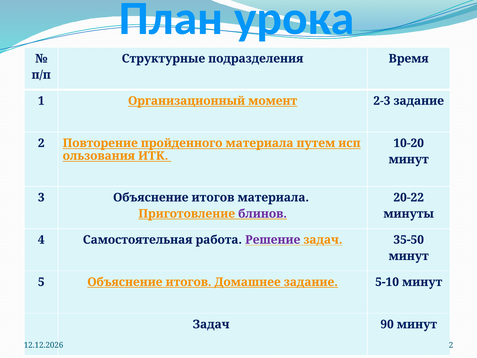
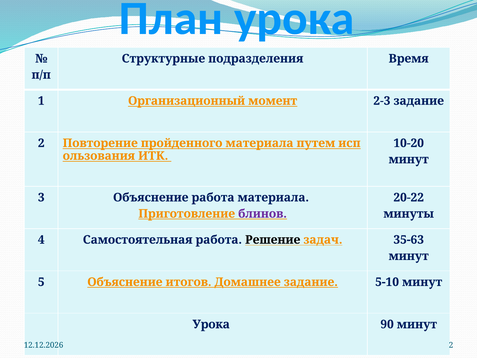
3 Объяснение итогов: итогов -> работа (213, 197)
Решение colour: purple -> black (273, 240)
35-50: 35-50 -> 35-63 (409, 240)
Задач: Задач -> Урока (211, 324)
